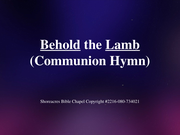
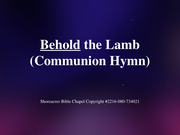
Lamb underline: present -> none (123, 45)
